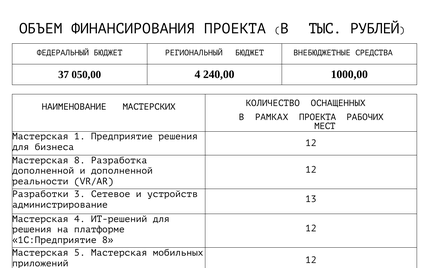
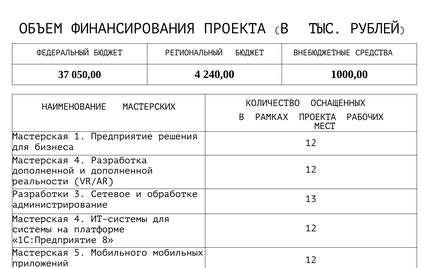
8: 8 -> 4 (80, 160)
устройств: устройств -> обработке (172, 194)
ИТ-решений: ИТ-решений -> ИТ-системы (119, 219)
решения: решения -> системы (32, 230)
5 Мастерская: Мастерская -> Мобильного (119, 253)
